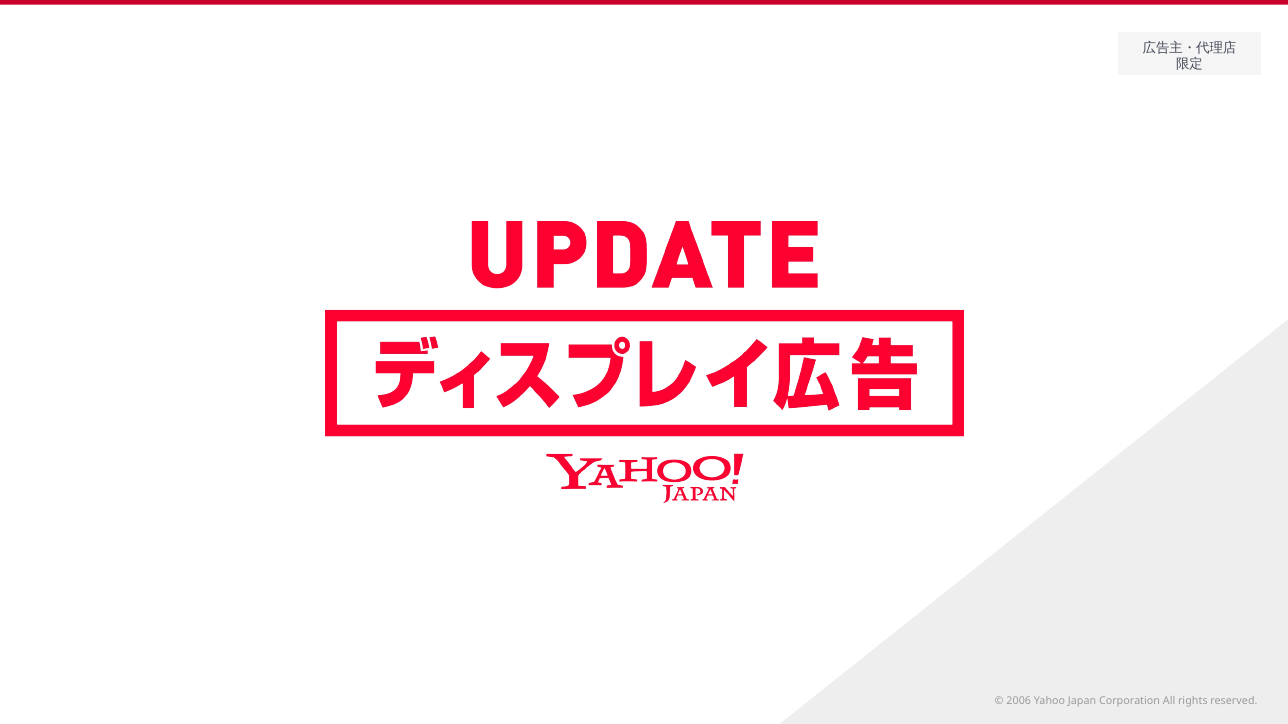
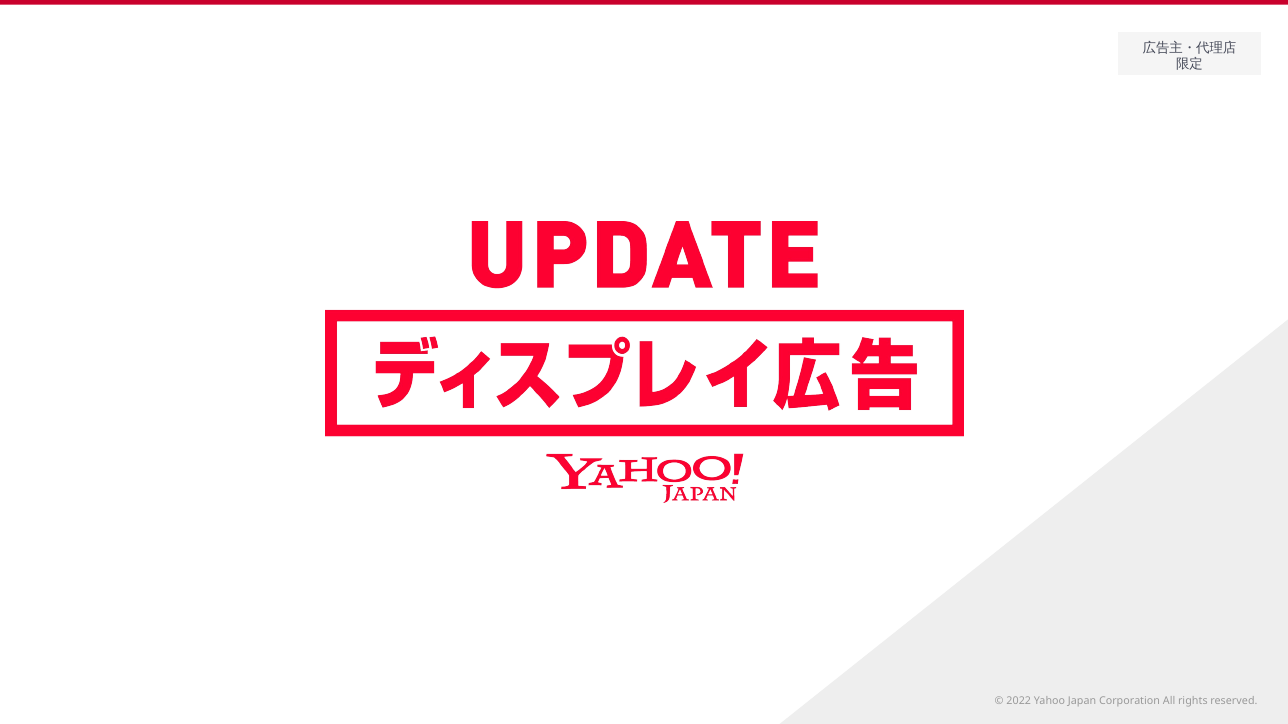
2006: 2006 -> 2022 (1019, 701)
